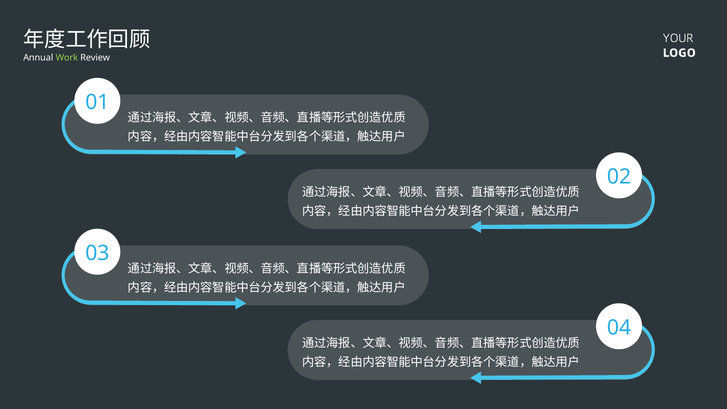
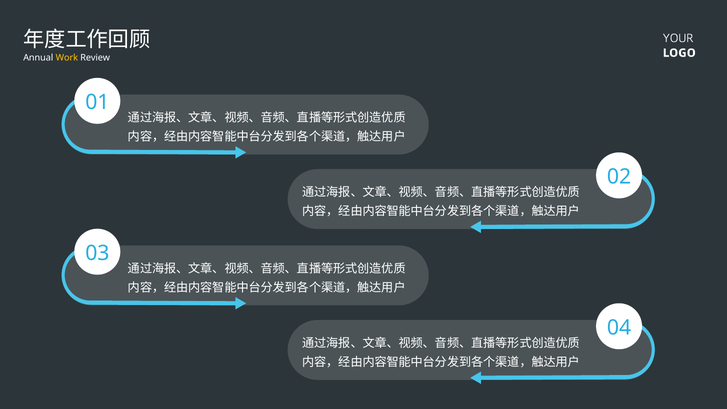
Work colour: light green -> yellow (67, 58)
